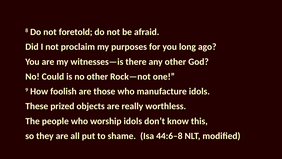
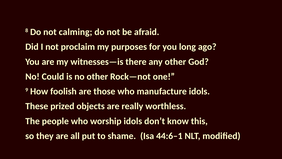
foretold: foretold -> calming (76, 32)
44:6–8: 44:6–8 -> 44:6–1 (169, 136)
